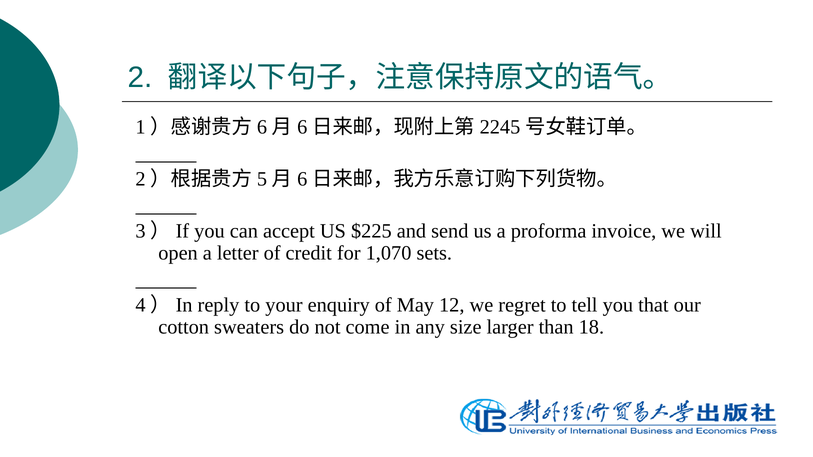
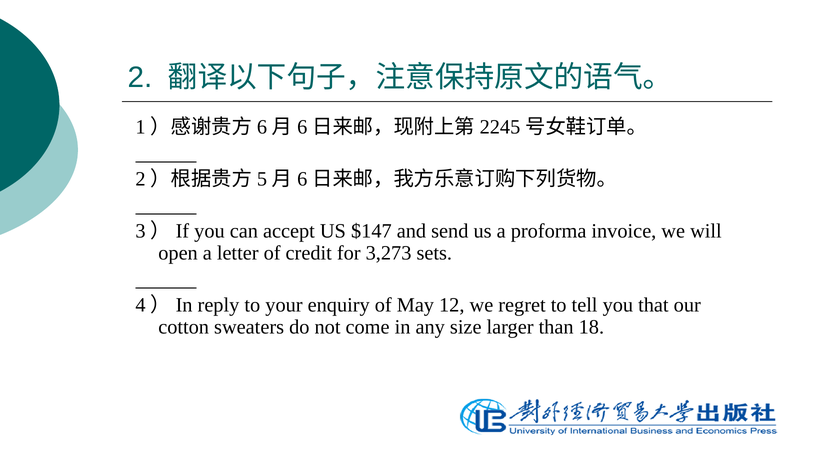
$225: $225 -> $147 (371, 231)
1,070: 1,070 -> 3,273 (389, 253)
